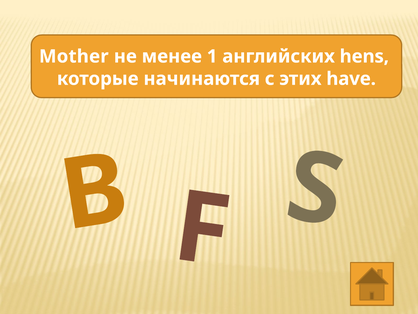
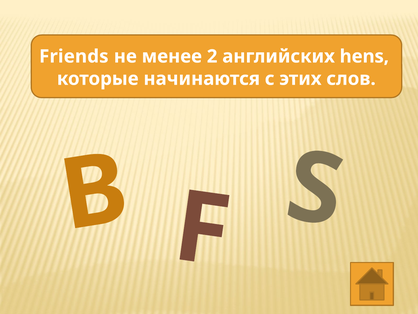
Mother: Mother -> Friends (74, 56)
1: 1 -> 2 (212, 56)
have: have -> слов (351, 79)
